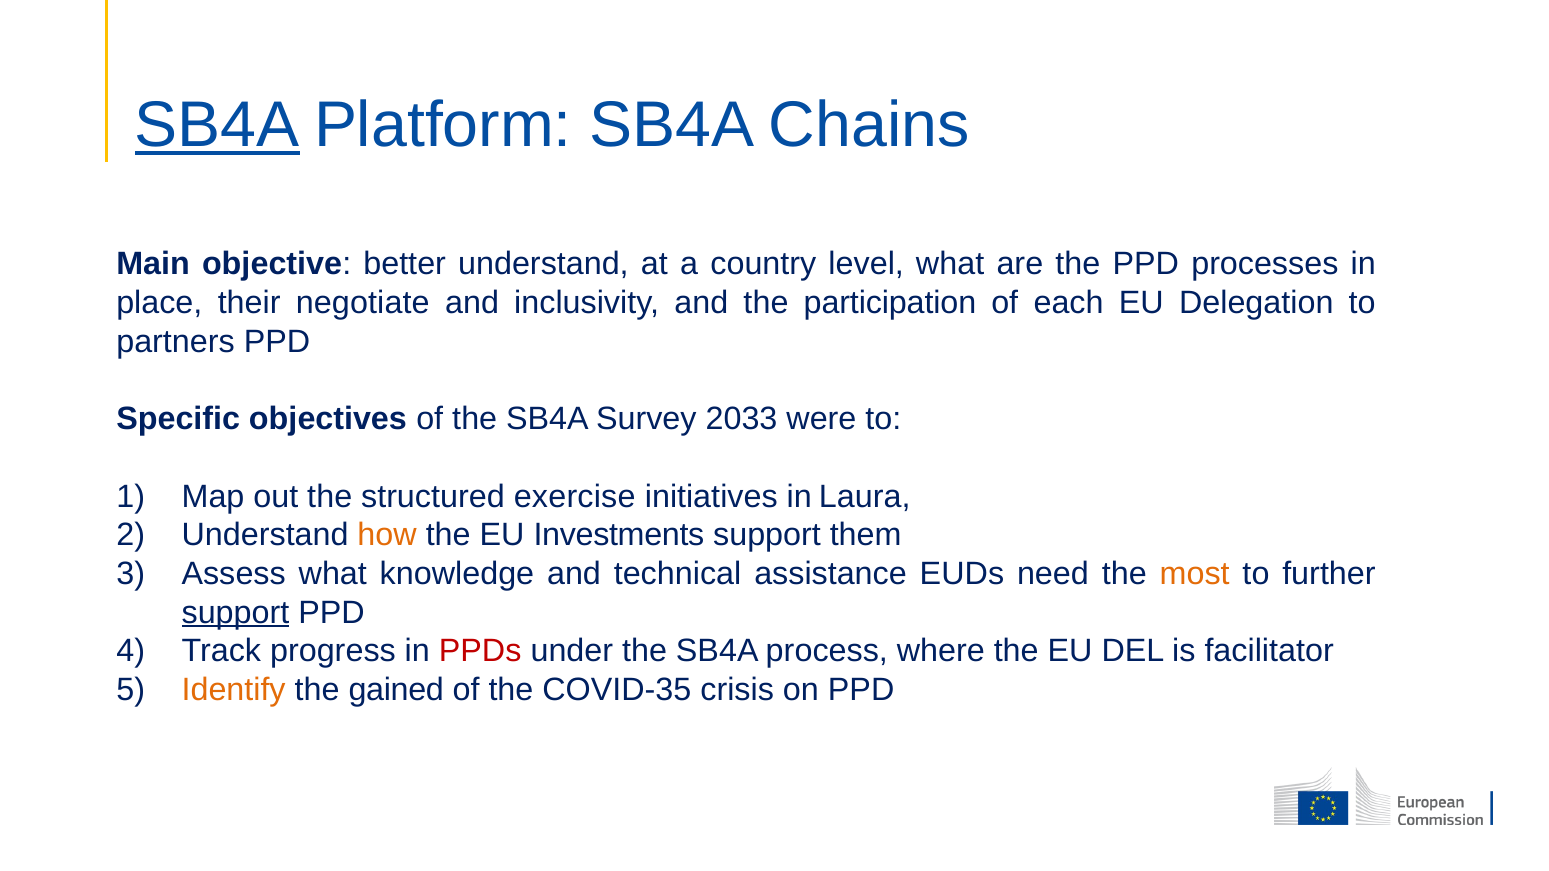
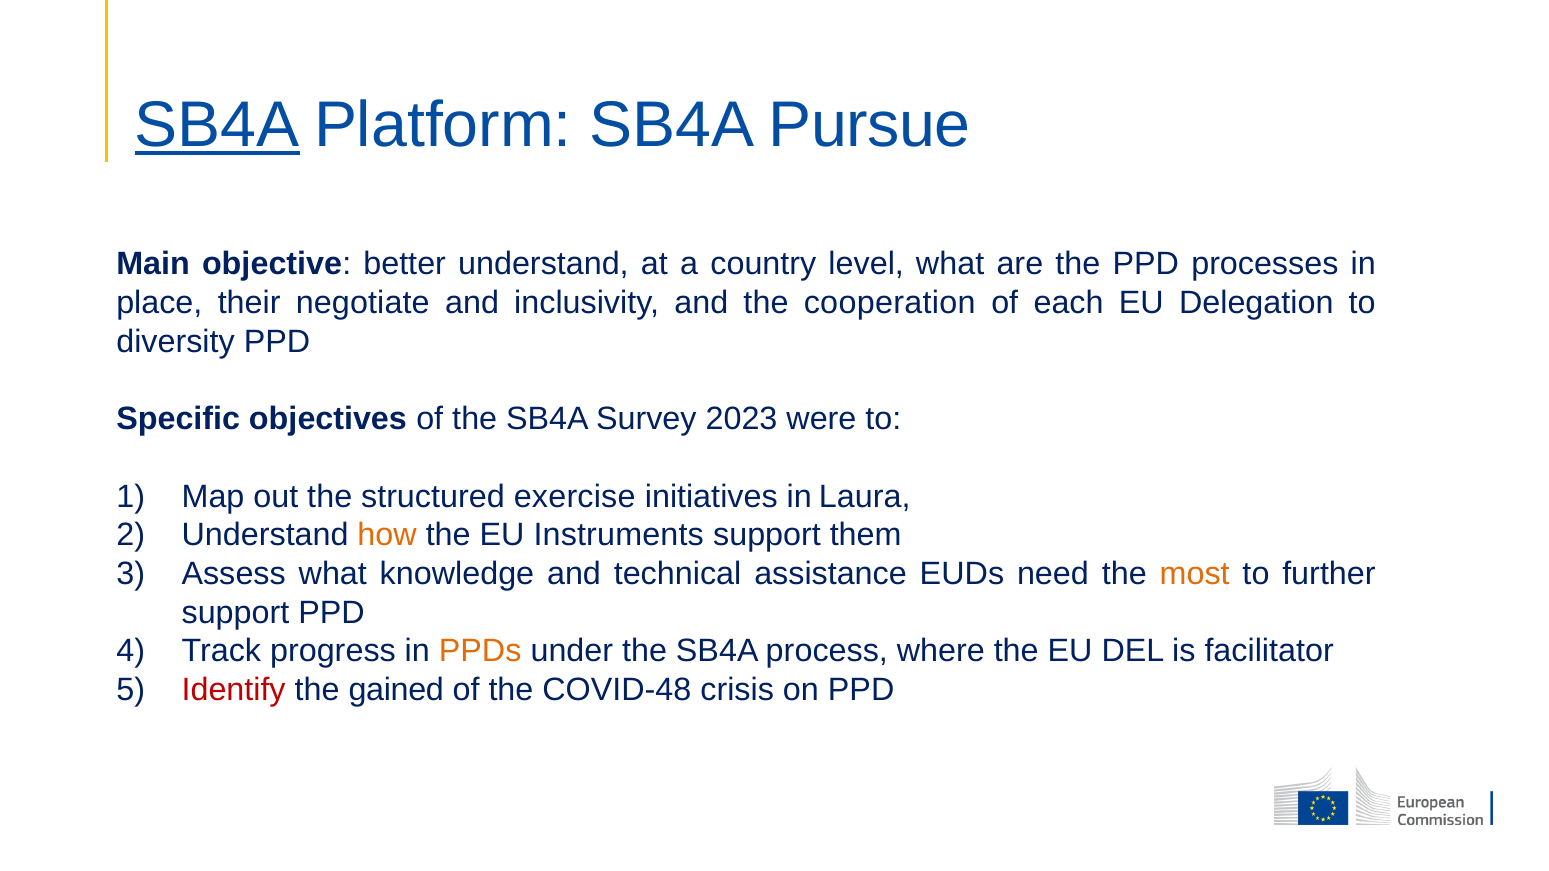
Chains: Chains -> Pursue (870, 125)
participation: participation -> cooperation (890, 303)
partners: partners -> diversity (175, 342)
2033: 2033 -> 2023 (742, 419)
Investments: Investments -> Instruments (619, 535)
support underline: present -> none (235, 613)
PPDs colour: red -> orange (480, 651)
Identify colour: orange -> red (234, 690)
COVID-35: COVID-35 -> COVID-48 (617, 690)
